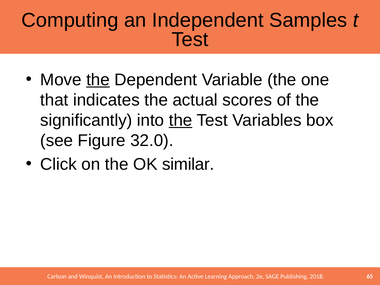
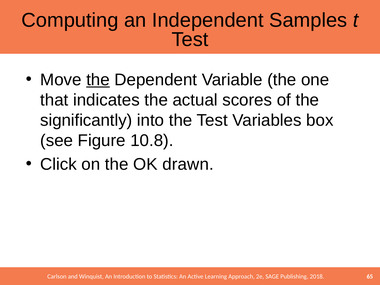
the underline: present -> none (181, 120)
32.0: 32.0 -> 10.8 (152, 141)
similar: similar -> drawn (188, 164)
